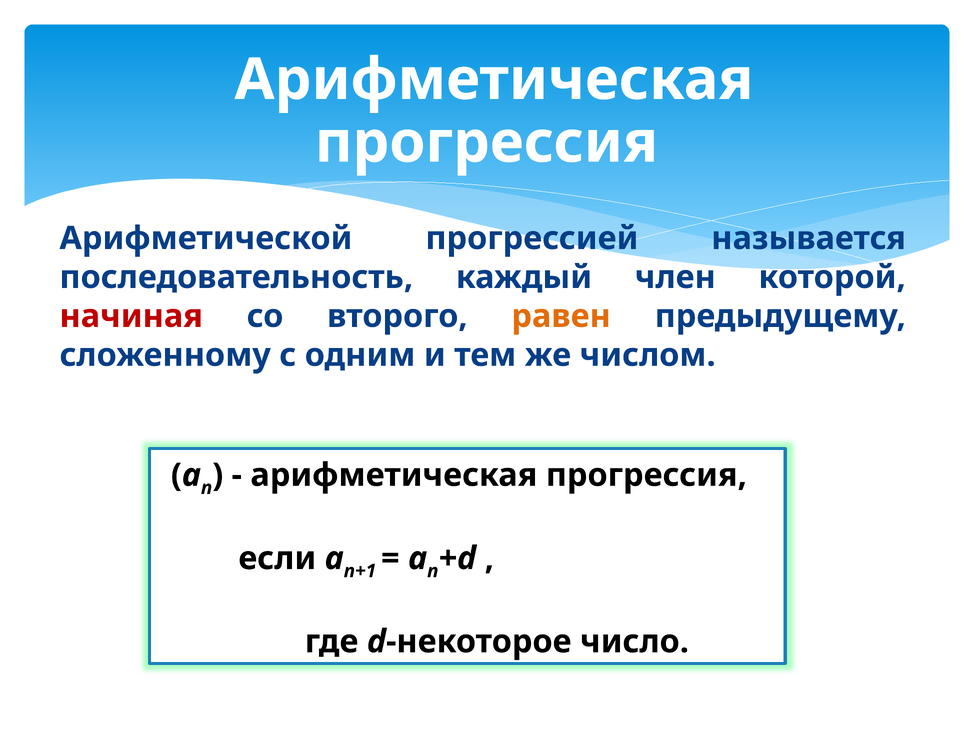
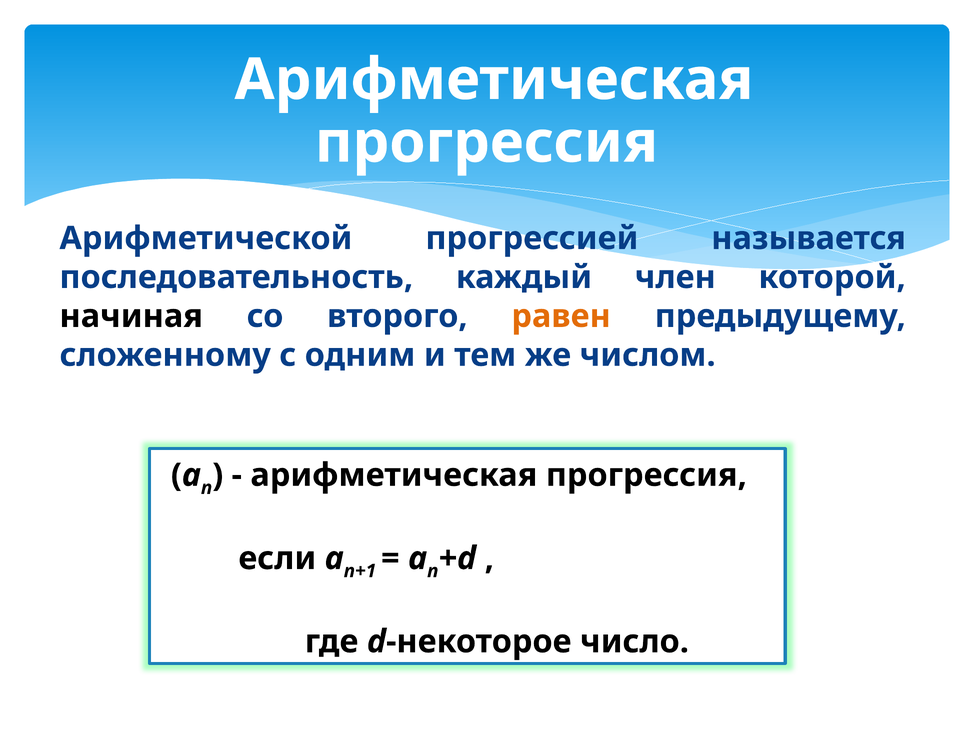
начиная colour: red -> black (131, 316)
